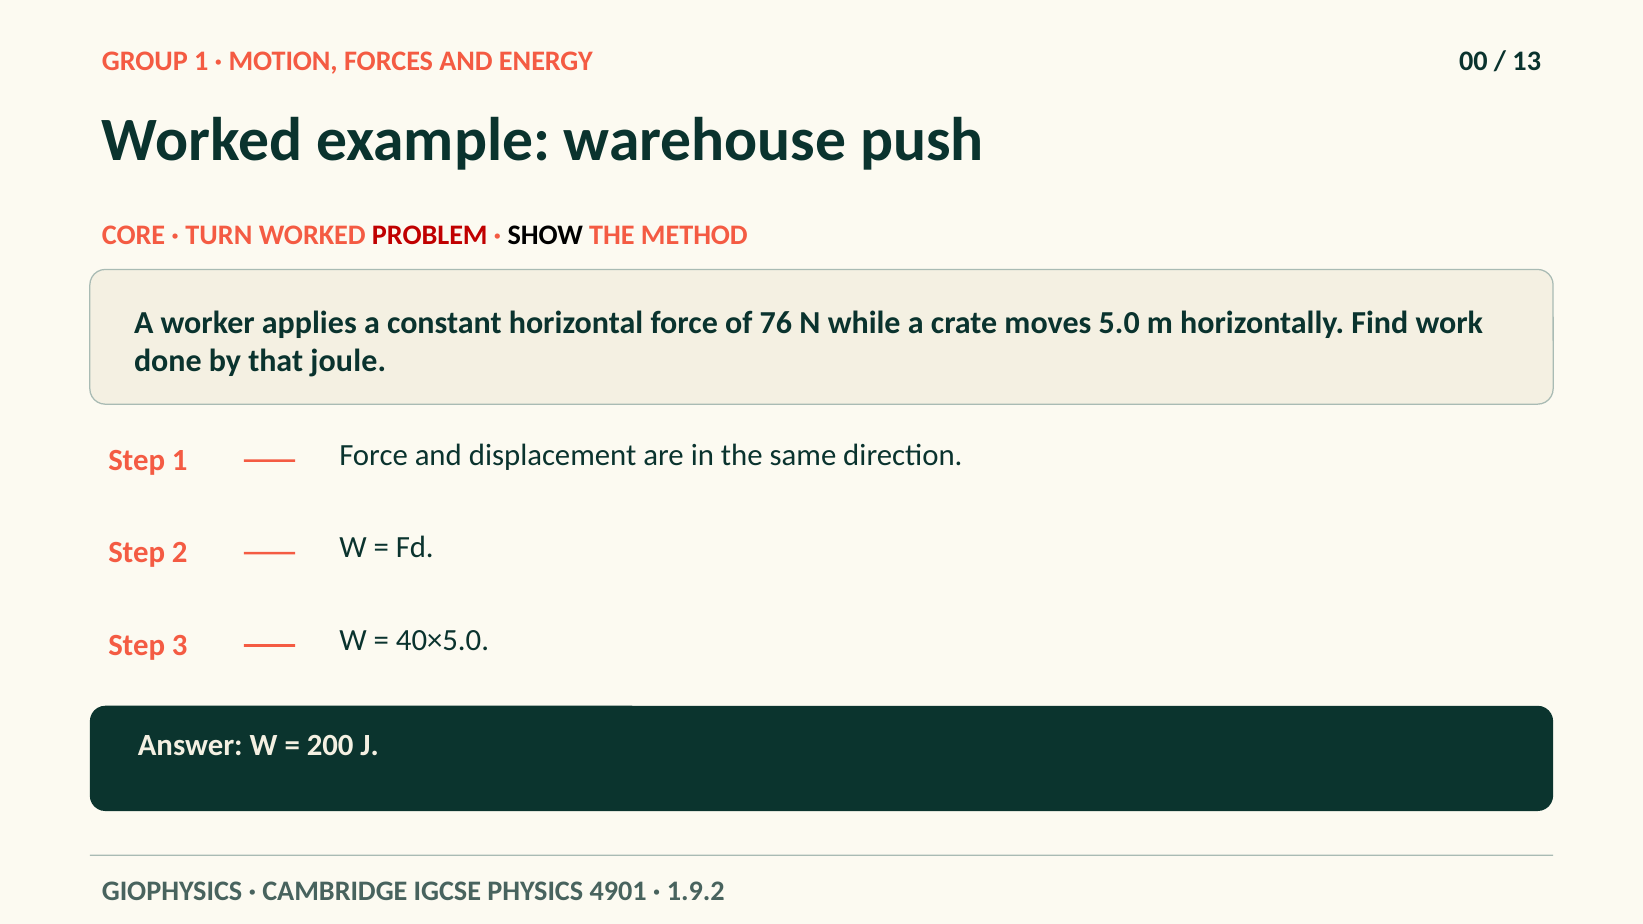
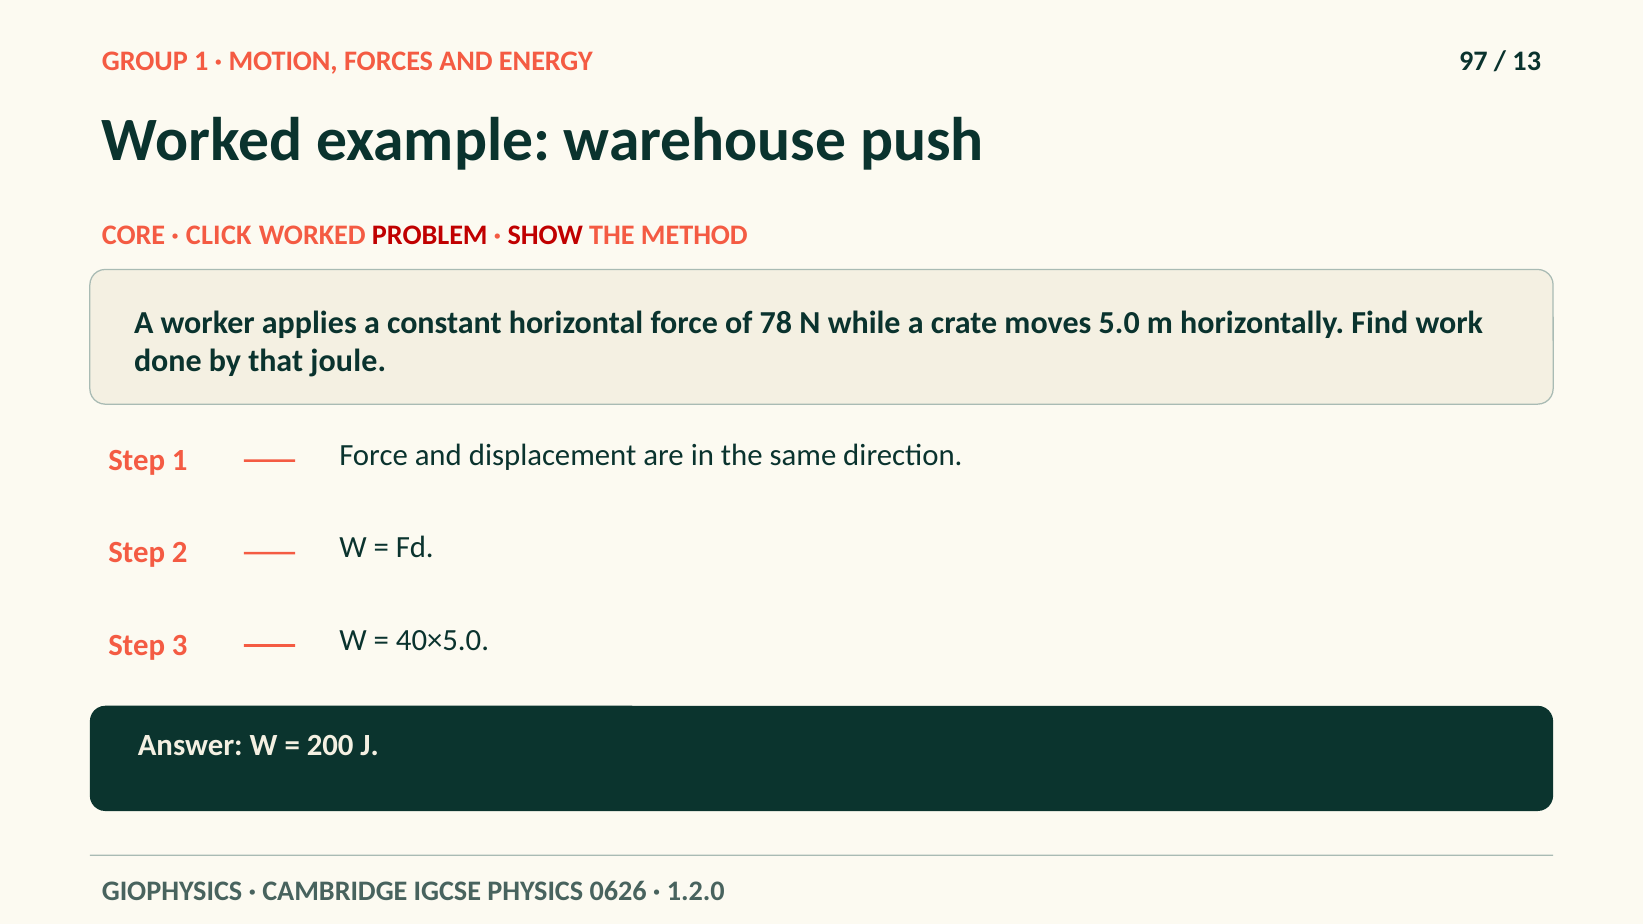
00: 00 -> 97 (1473, 61)
TURN: TURN -> CLICK (219, 235)
SHOW colour: black -> red (545, 235)
76: 76 -> 78 (776, 323)
4901: 4901 -> 0626 (618, 891)
1.9.2: 1.9.2 -> 1.2.0 (696, 891)
